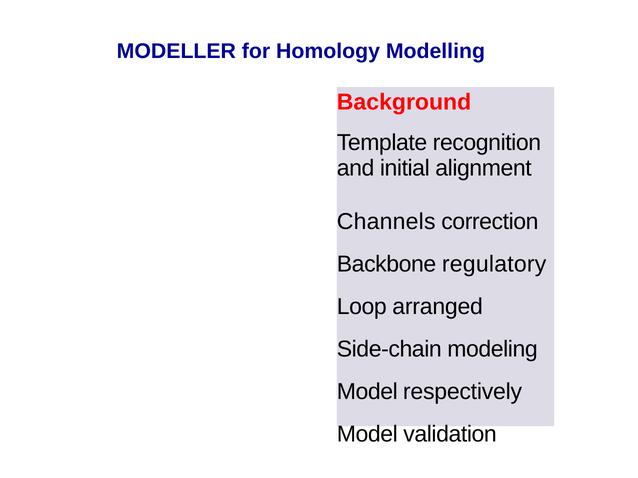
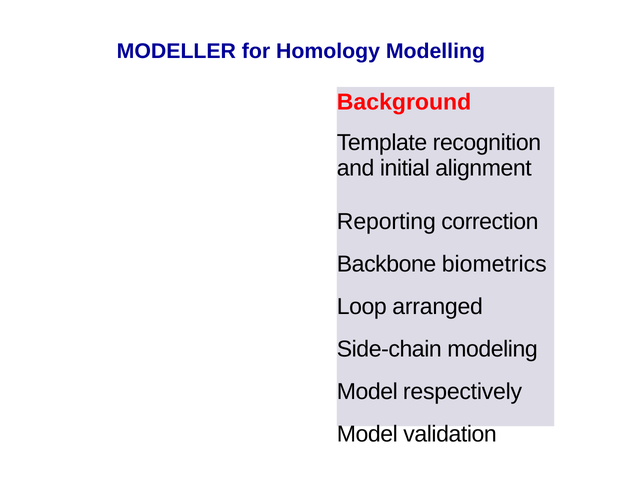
Channels: Channels -> Reporting (386, 222)
regulatory: regulatory -> biometrics (494, 265)
